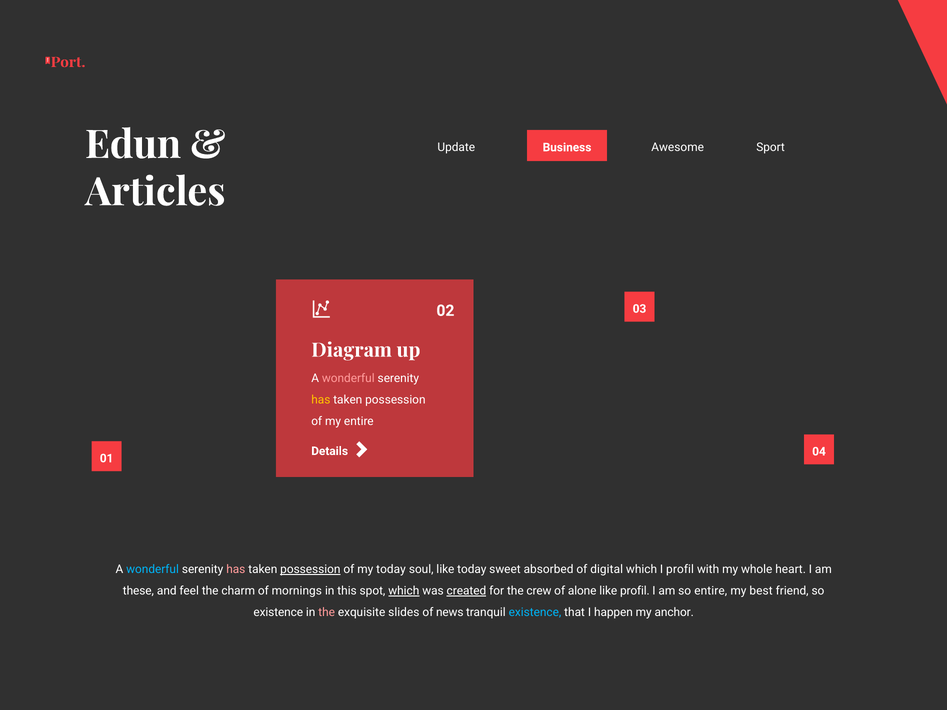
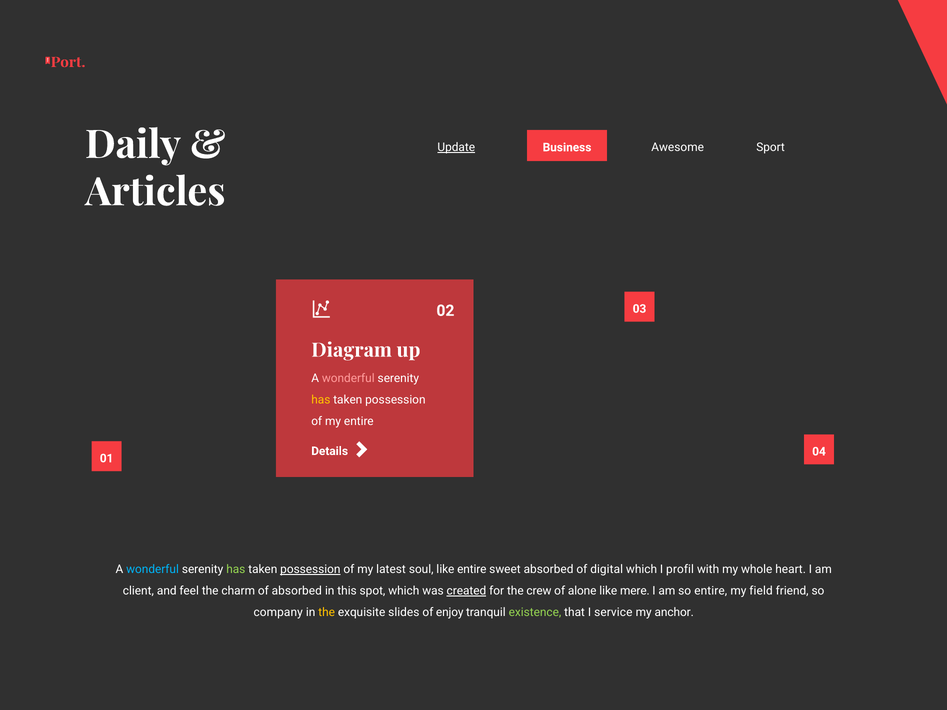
Edun: Edun -> Daily (133, 145)
Update underline: none -> present (456, 147)
has colour: pink -> light green (236, 570)
my today: today -> latest (391, 570)
like today: today -> entire (472, 570)
these: these -> client (138, 591)
of mornings: mornings -> absorbed (297, 591)
which underline: present -> none (404, 591)
like profil: profil -> mere (635, 591)
best: best -> field (761, 591)
existence: existence -> company (278, 612)
the colour: pink -> yellow (327, 612)
news: news -> enjoy (450, 612)
existence colour: light blue -> light green (535, 612)
happen: happen -> service (613, 612)
